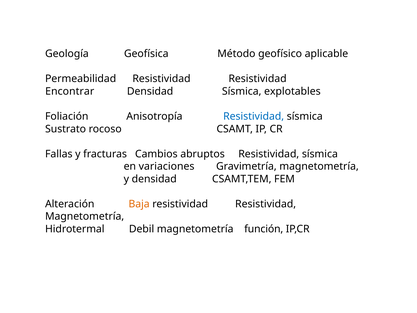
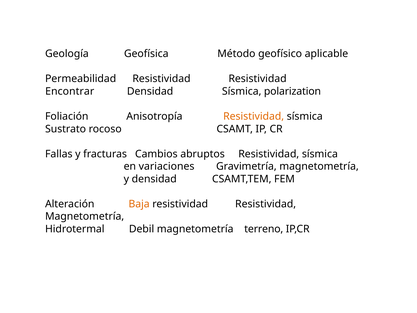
explotables: explotables -> polarization (292, 91)
Resistividad colour: blue -> orange (254, 116)
función: función -> terreno (264, 229)
